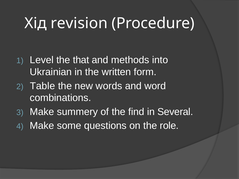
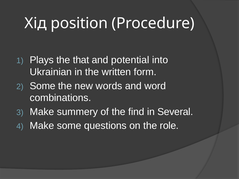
revision: revision -> position (79, 23)
Level: Level -> Plays (42, 60)
methods: methods -> potential (130, 60)
Table: Table -> Some (43, 86)
